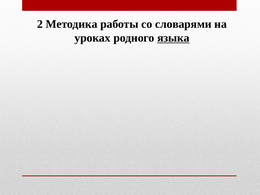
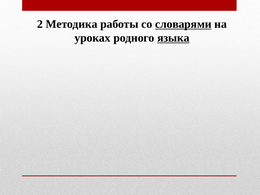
словарями underline: none -> present (183, 24)
